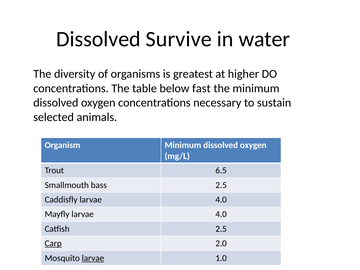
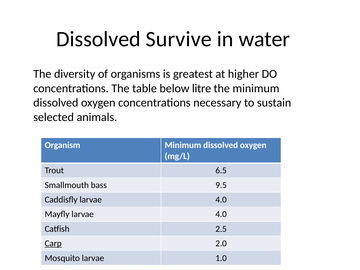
fast: fast -> litre (202, 88)
bass 2.5: 2.5 -> 9.5 (221, 185)
larvae underline: present -> none (93, 258)
